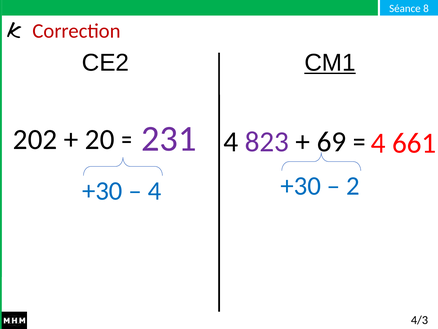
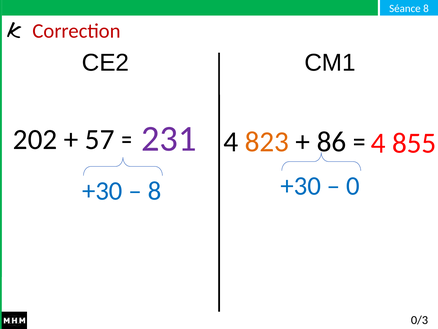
CM1 underline: present -> none (330, 63)
20: 20 -> 57 (100, 139)
823 colour: purple -> orange (267, 142)
69: 69 -> 86 (331, 142)
661: 661 -> 855 (414, 143)
2: 2 -> 0 (353, 186)
4: 4 -> 8 (155, 191)
4/3: 4/3 -> 0/3 (420, 320)
